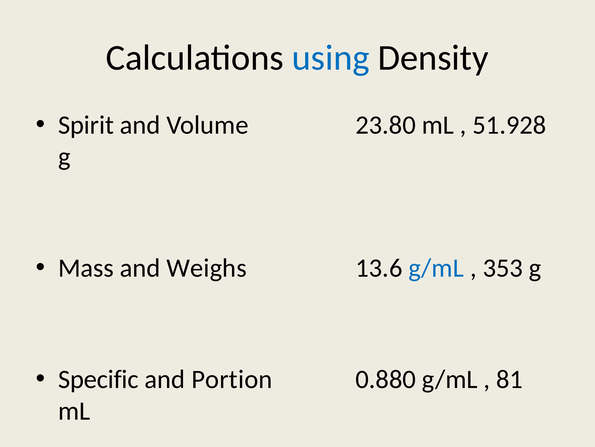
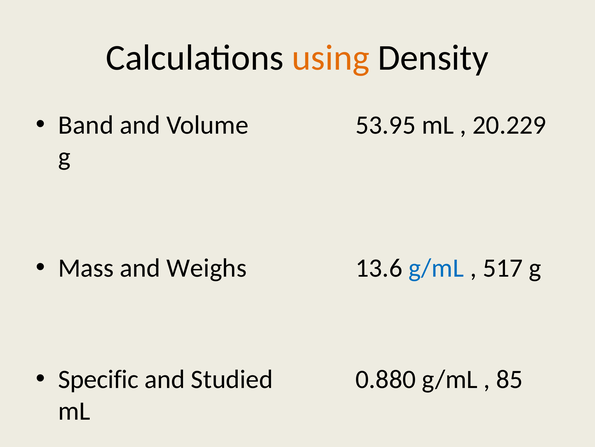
using colour: blue -> orange (331, 58)
Spirit: Spirit -> Band (86, 125)
23.80: 23.80 -> 53.95 (386, 125)
51.928: 51.928 -> 20.229 (509, 125)
353: 353 -> 517 (503, 268)
Portion: Portion -> Studied (232, 379)
81: 81 -> 85 (510, 379)
